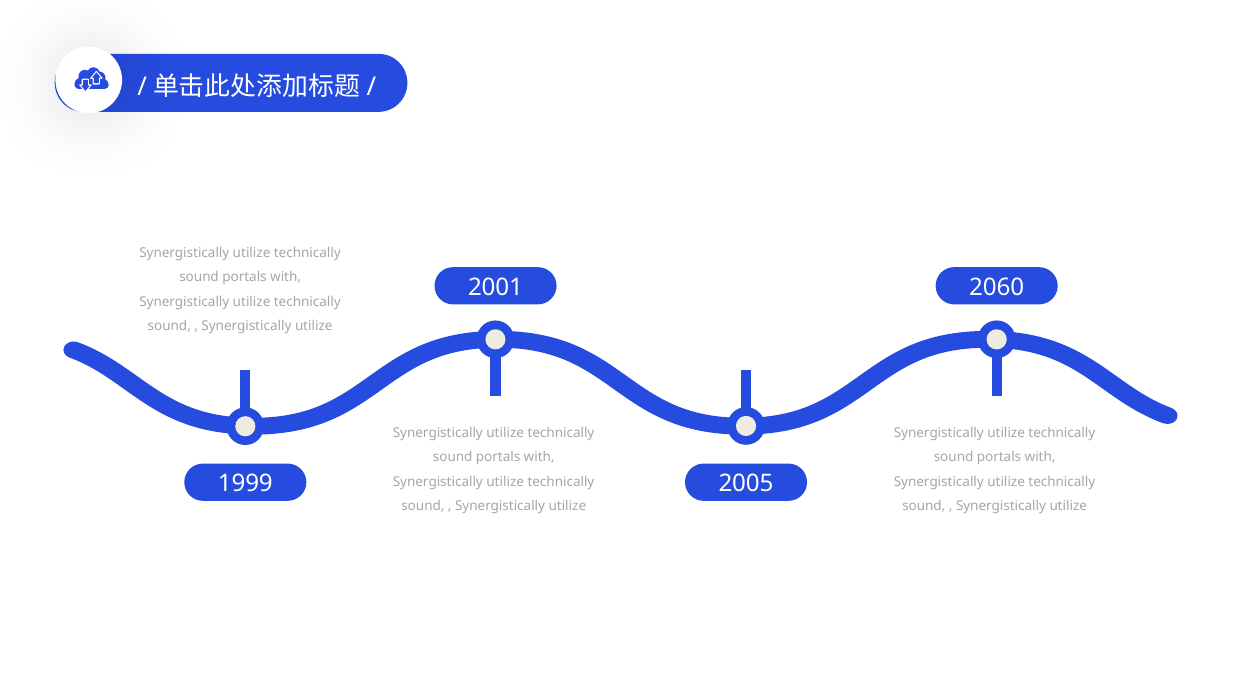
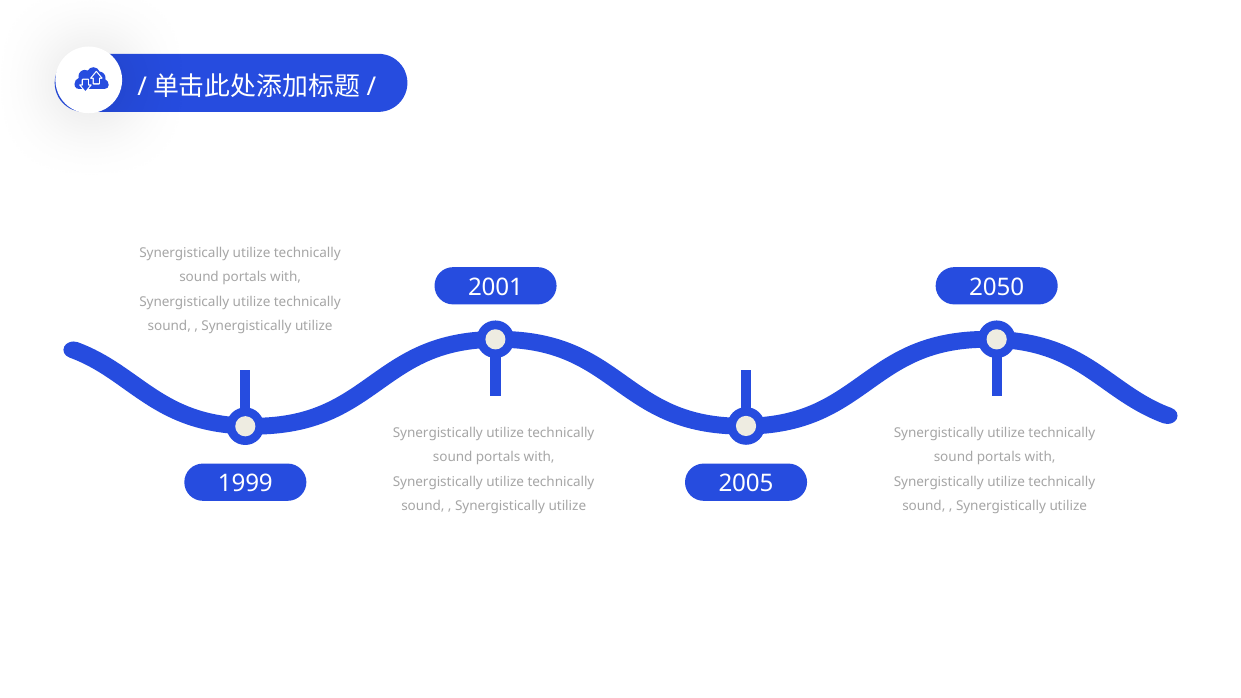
2060: 2060 -> 2050 (997, 287)
